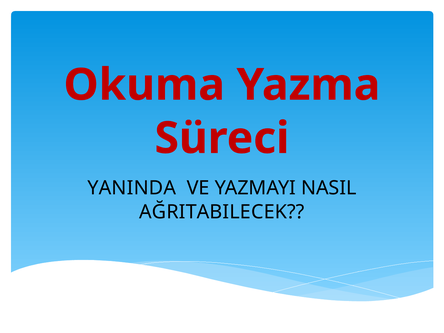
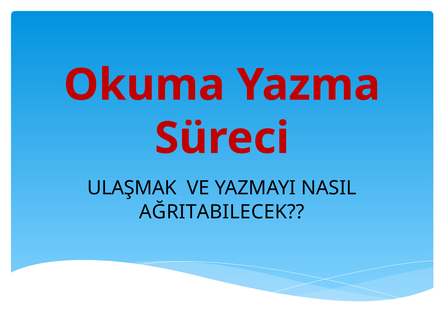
YANINDA: YANINDA -> ULAŞMAK (132, 188)
